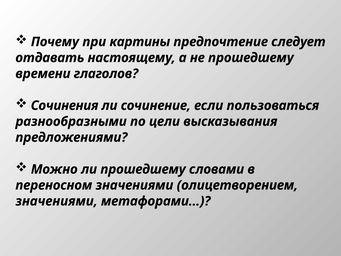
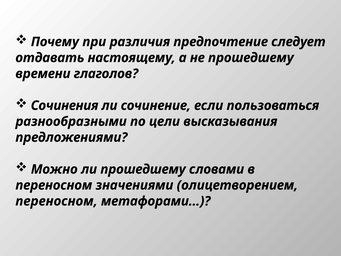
картины: картины -> различия (140, 42)
значениями: значениями -> переносном (56, 201)
